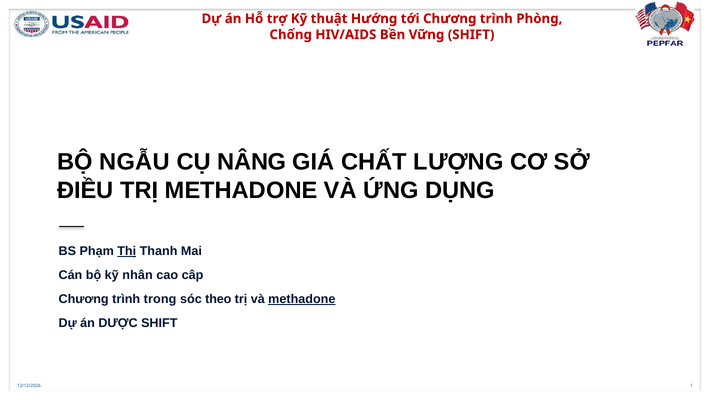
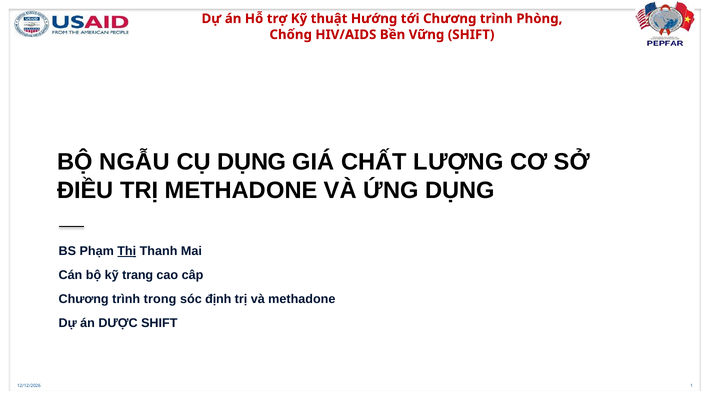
CỤ NÂNG: NÂNG -> DỤNG (252, 162)
nhân: nhân -> trang (138, 275)
theo: theo -> định (218, 299)
methadone underline: present -> none (302, 299)
